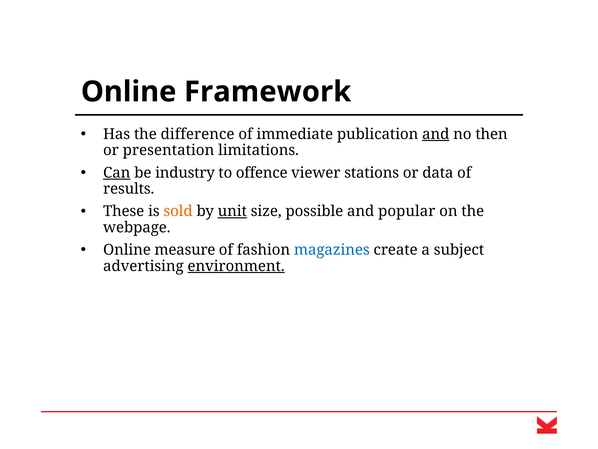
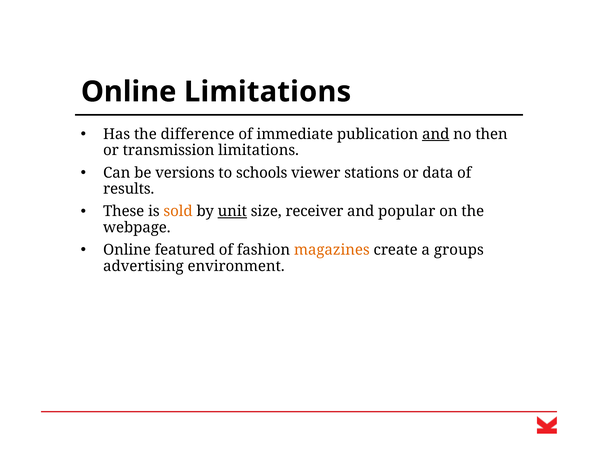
Online Framework: Framework -> Limitations (268, 92)
presentation: presentation -> transmission (169, 150)
Can underline: present -> none (117, 173)
industry: industry -> versions (185, 173)
offence: offence -> schools (262, 173)
possible: possible -> receiver (314, 211)
measure: measure -> featured (185, 250)
magazines colour: blue -> orange (332, 250)
subject: subject -> groups (459, 250)
environment underline: present -> none (236, 266)
